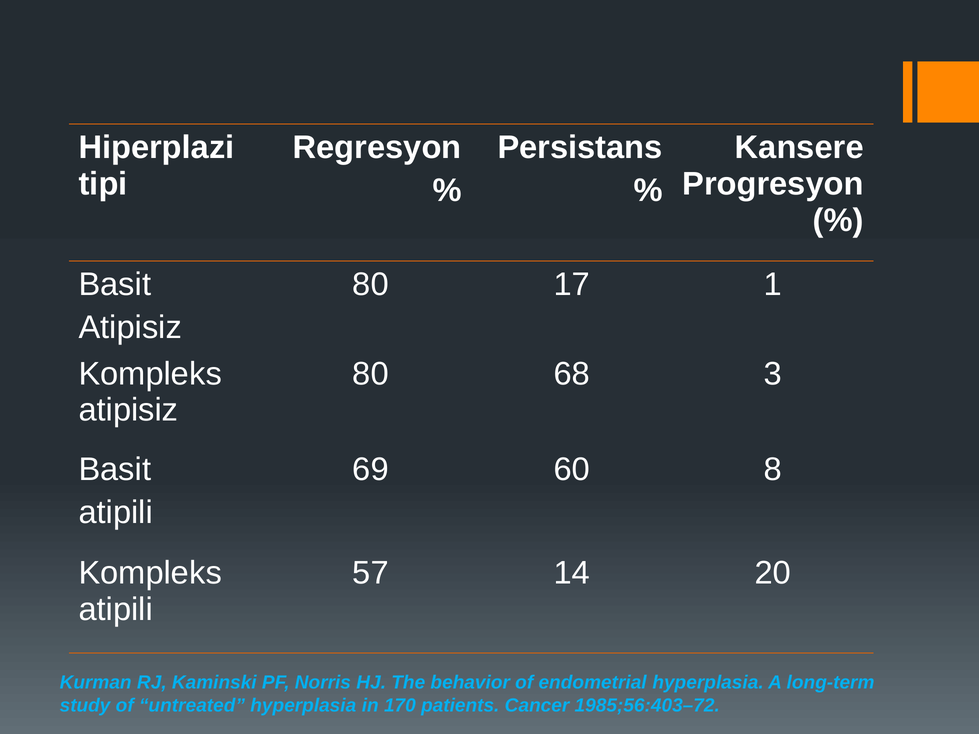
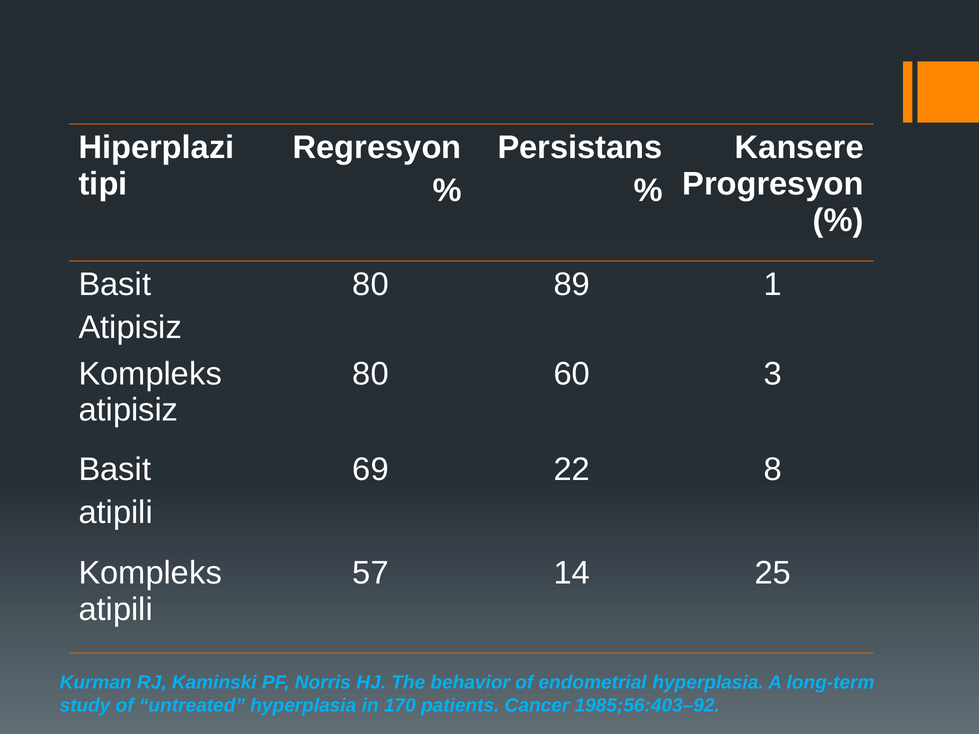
17: 17 -> 89 (572, 285)
68: 68 -> 60 (572, 374)
60: 60 -> 22 (572, 470)
20: 20 -> 25 (773, 573)
1985;56:403–72: 1985;56:403–72 -> 1985;56:403–92 (647, 706)
